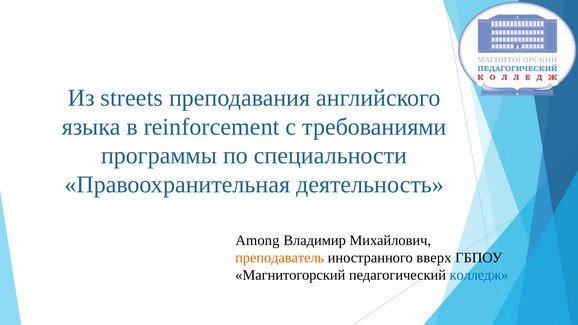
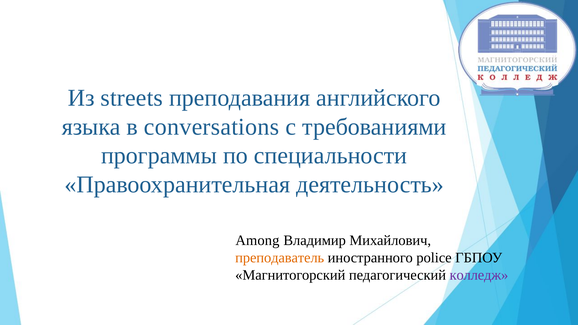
reinforcement: reinforcement -> conversations (212, 127)
вверх: вверх -> police (434, 258)
колледж colour: blue -> purple (479, 275)
